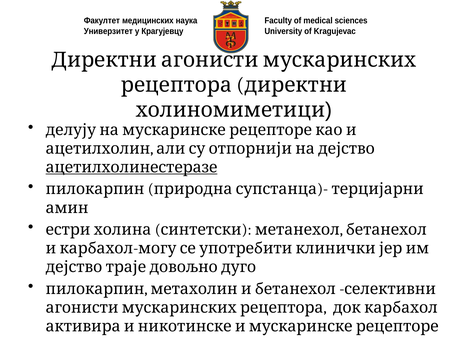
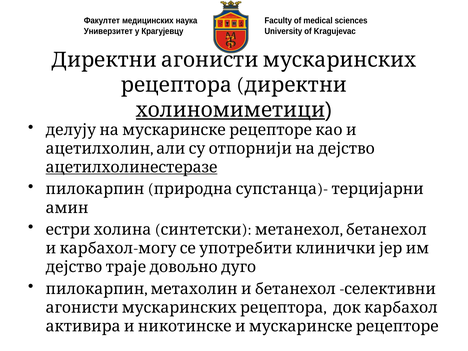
холиномиметици underline: none -> present (231, 110)
